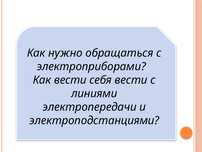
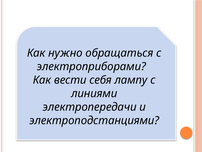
себя вести: вести -> лампу (131, 80)
